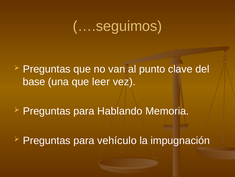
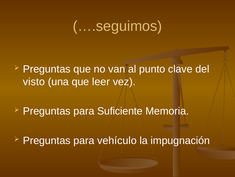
base: base -> visto (34, 81)
Hablando: Hablando -> Suficiente (120, 111)
